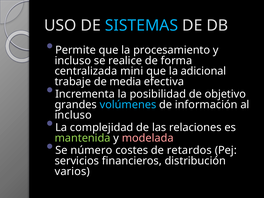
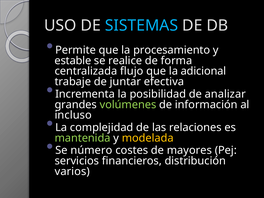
incluso: incluso -> estable (73, 61)
mini: mini -> flujo (132, 71)
media: media -> juntar (125, 82)
objetivo: objetivo -> analizar (225, 94)
volúmenes colour: light blue -> light green (128, 105)
modelada colour: pink -> yellow (148, 138)
retardos: retardos -> mayores (189, 150)
